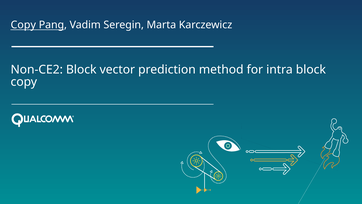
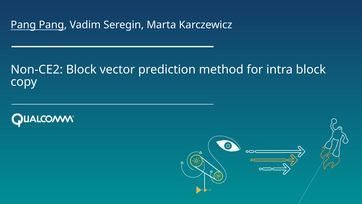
Copy: Copy -> Pang (23, 25)
